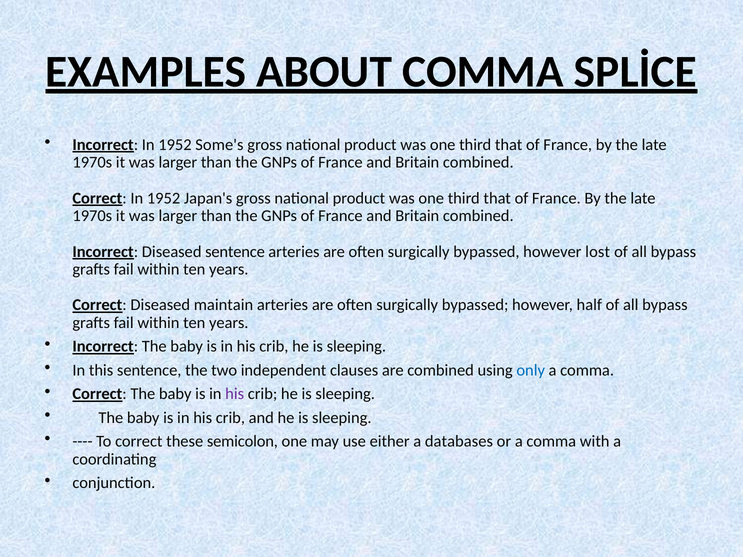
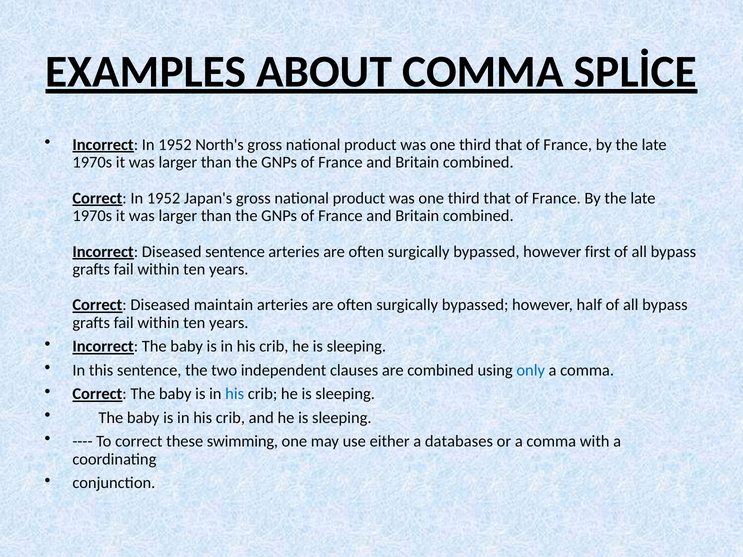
Some's: Some's -> North's (220, 145)
lost: lost -> first (598, 252)
his colour: purple -> blue (235, 394)
semicolon: semicolon -> swimming (242, 442)
